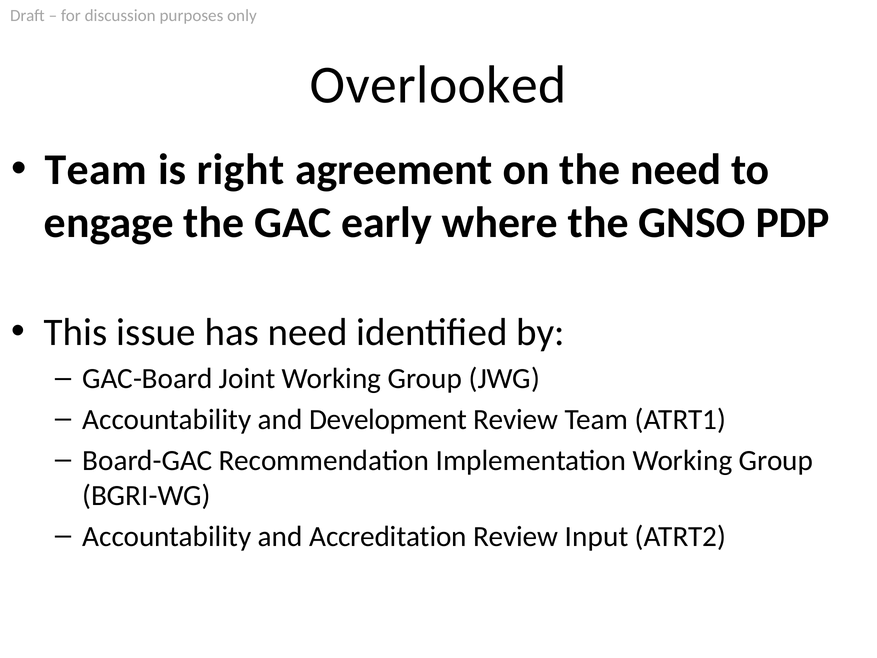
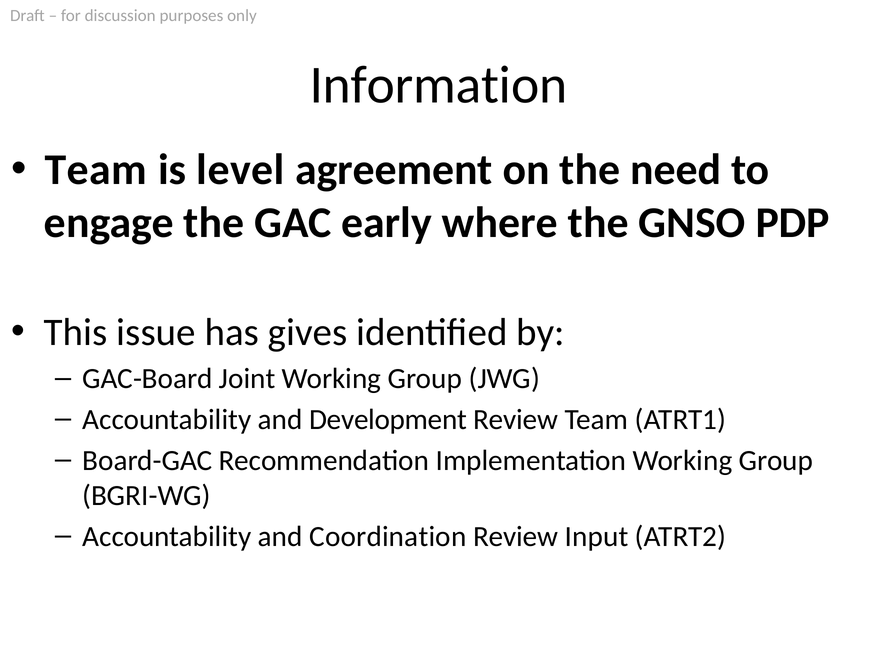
Overlooked: Overlooked -> Information (438, 85)
right: right -> level (241, 170)
has need: need -> gives (308, 332)
Accreditation: Accreditation -> Coordination (388, 536)
